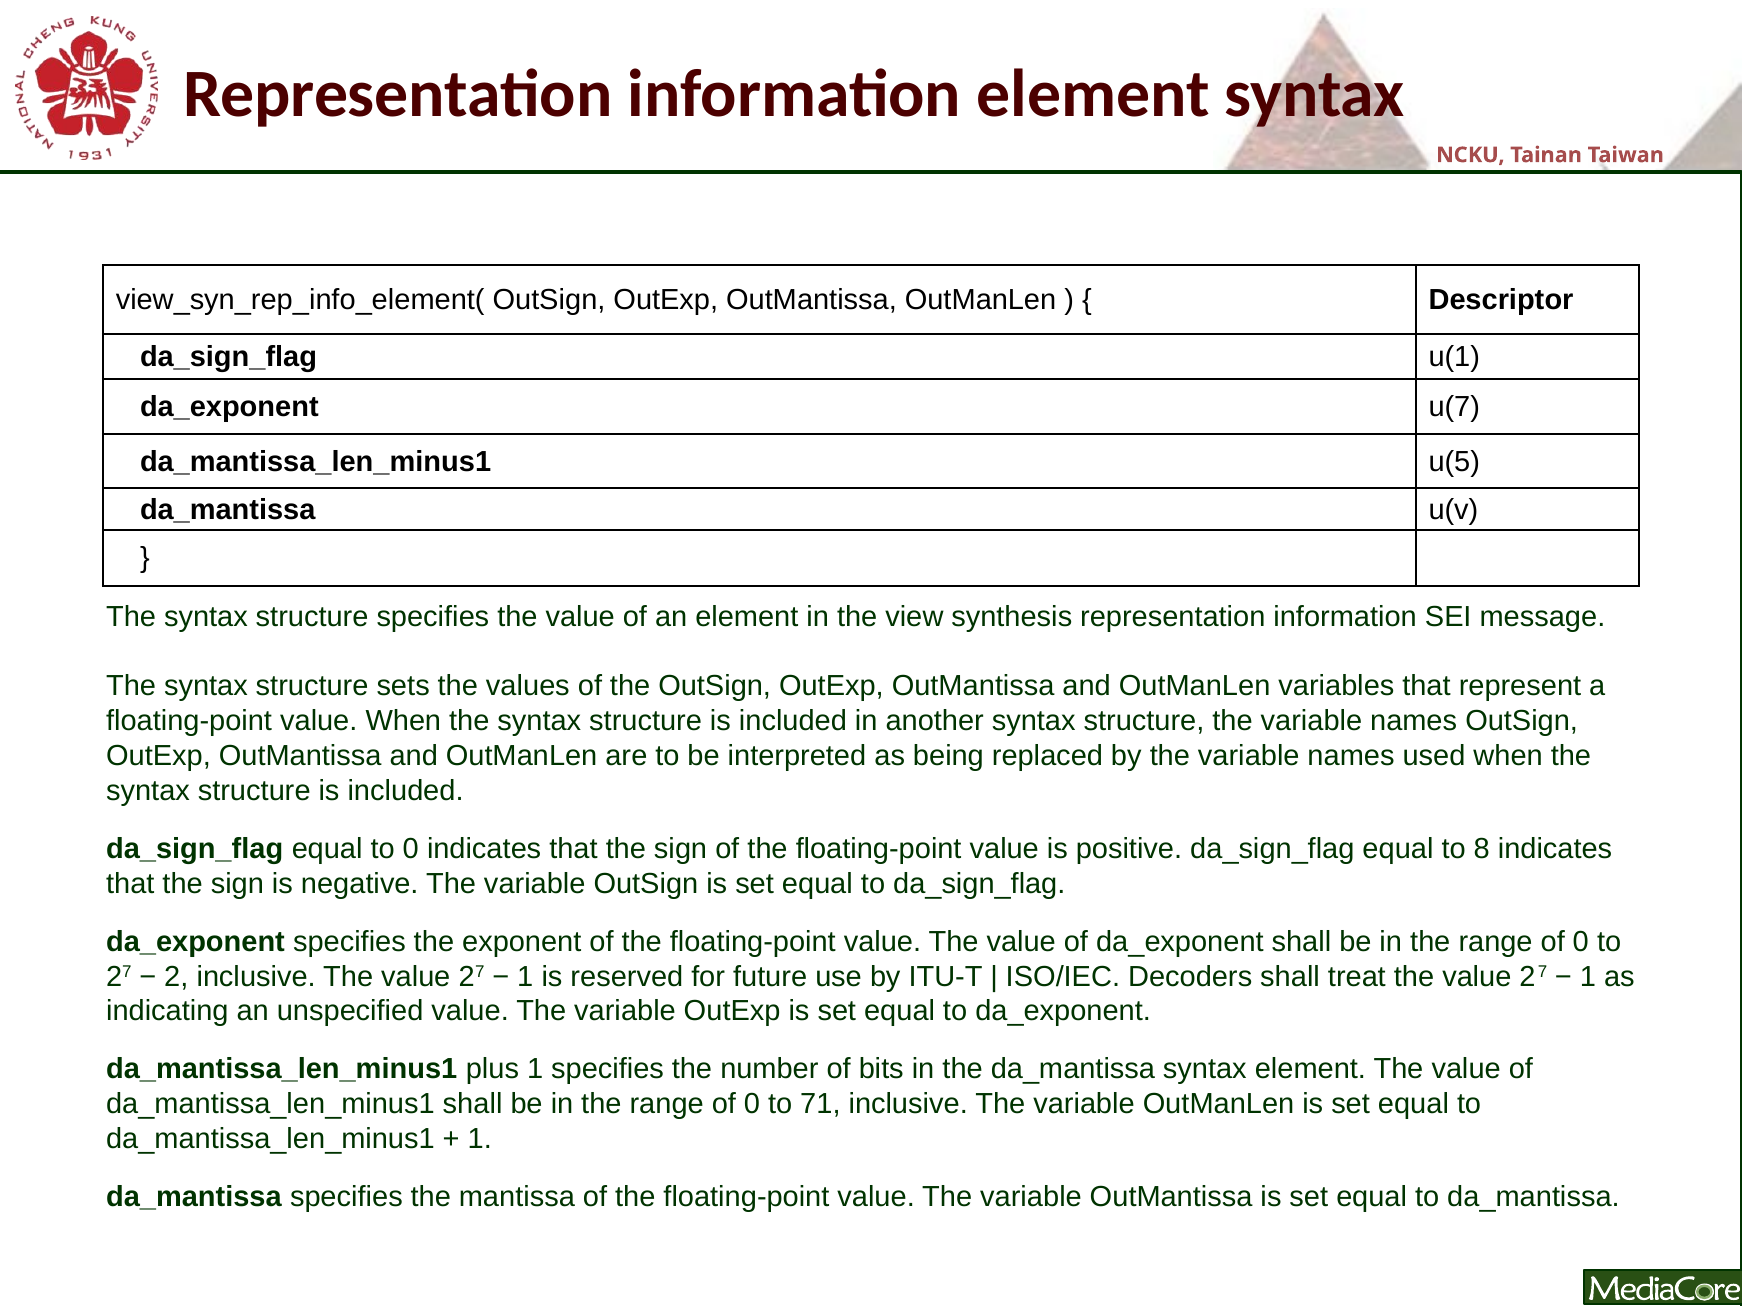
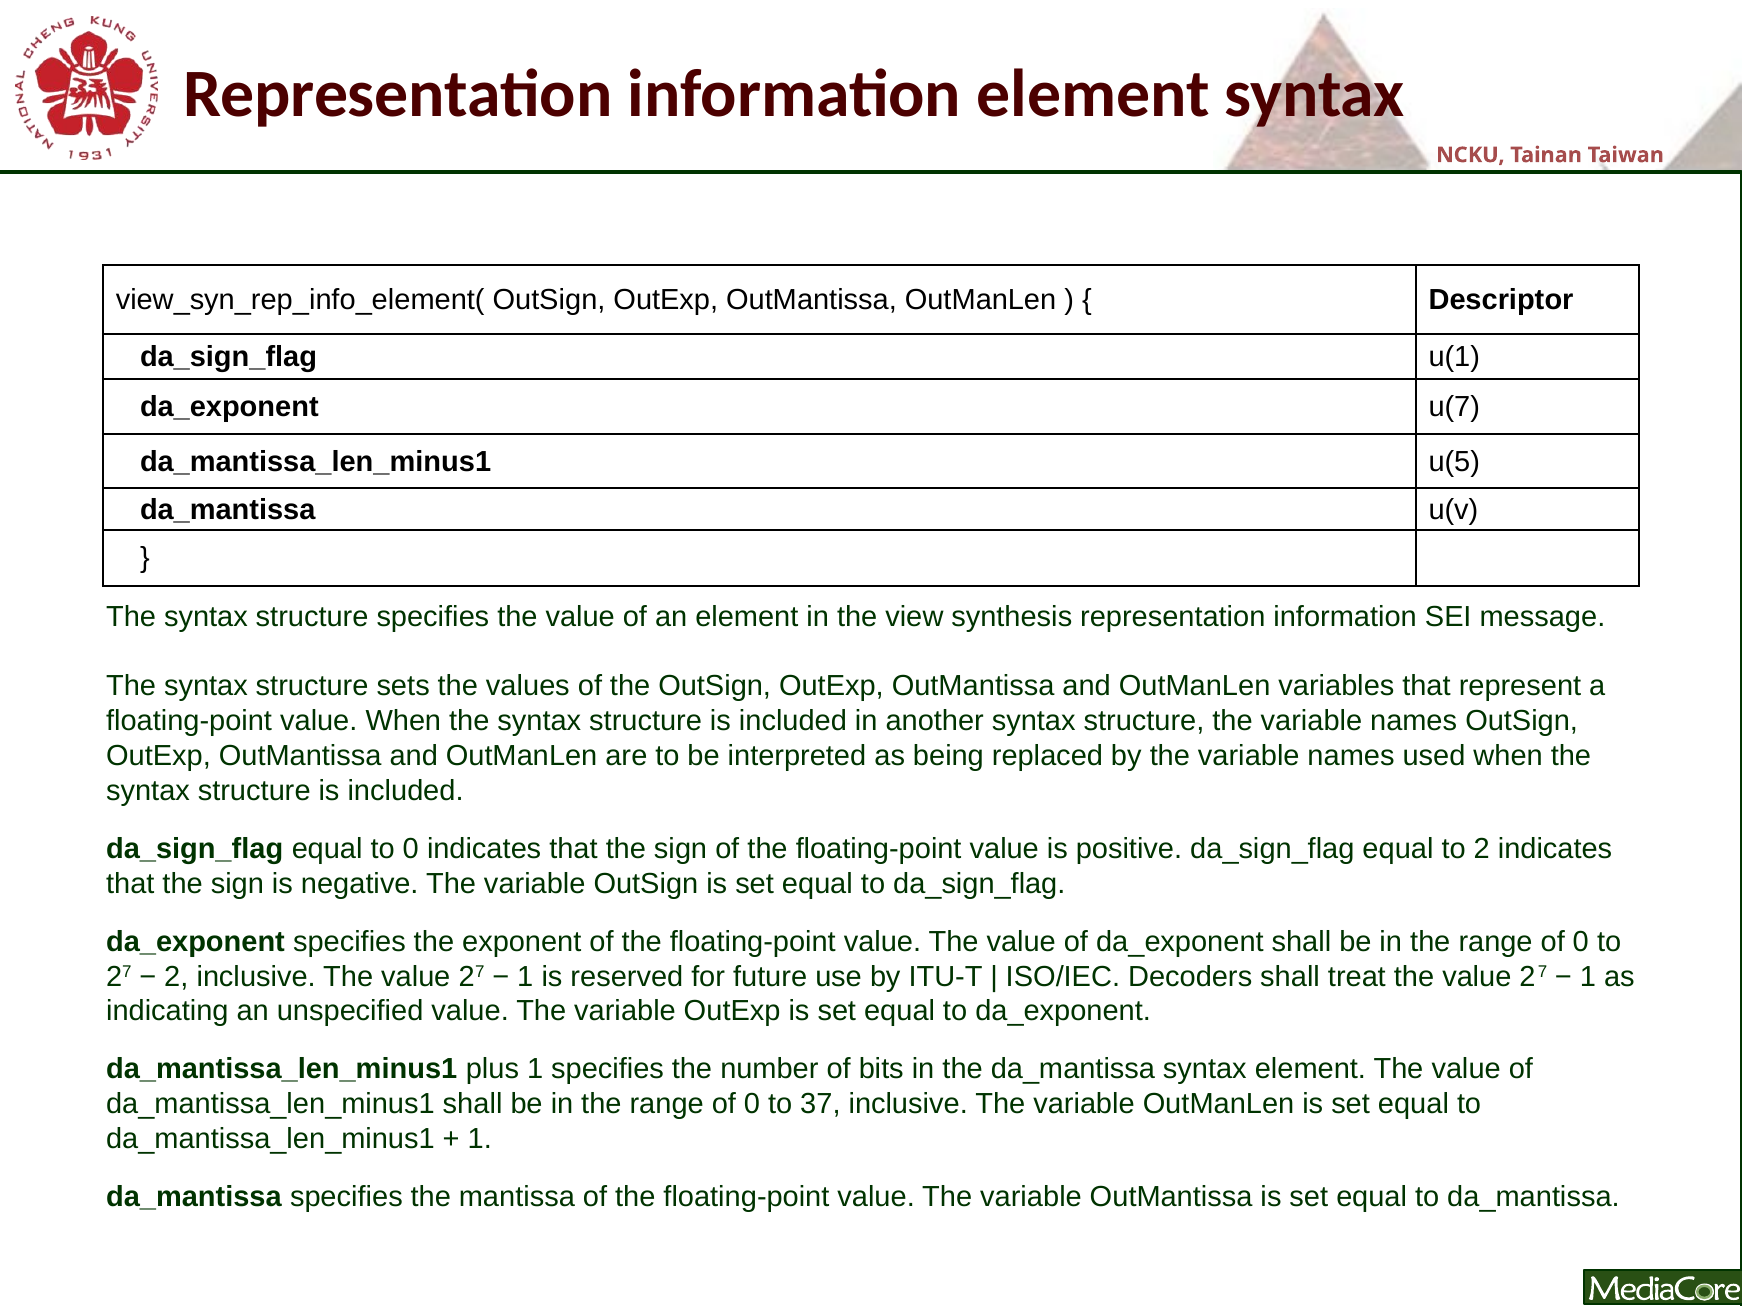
to 8: 8 -> 2 (1482, 849)
71: 71 -> 37 (820, 1105)
